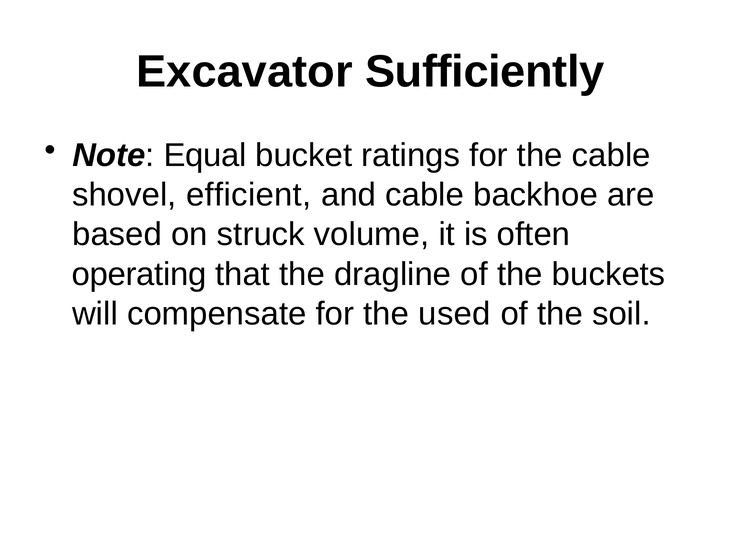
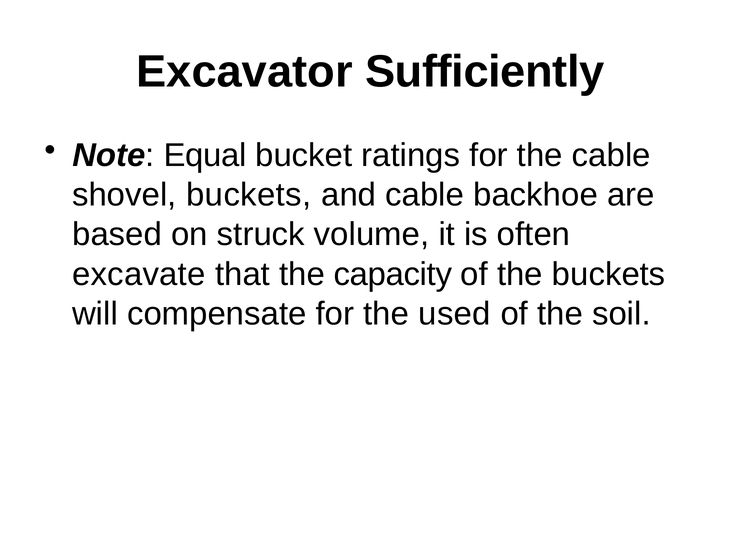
shovel efficient: efficient -> buckets (249, 195)
operating: operating -> excavate (139, 274)
dragline: dragline -> capacity (393, 274)
